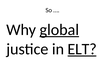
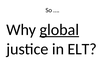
ELT underline: present -> none (82, 49)
